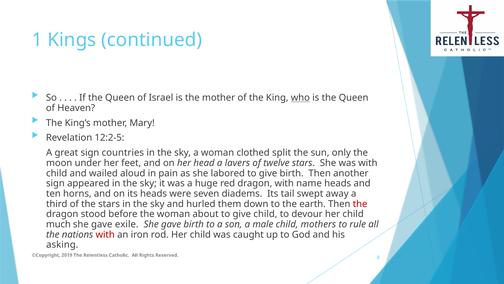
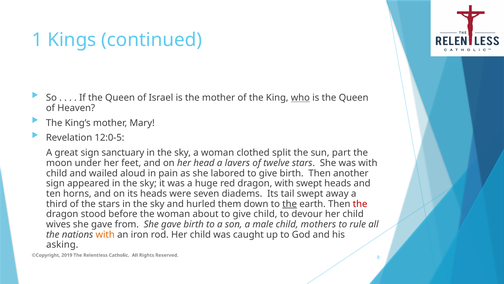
12:2-5: 12:2-5 -> 12:0-5 (109, 138)
countries: countries -> sanctuary (123, 153)
only: only -> part (341, 153)
with name: name -> swept (309, 183)
the underline: none -> present (290, 204)
much: much -> wives (58, 224)
exile: exile -> from (127, 224)
with colour: red -> orange (105, 234)
